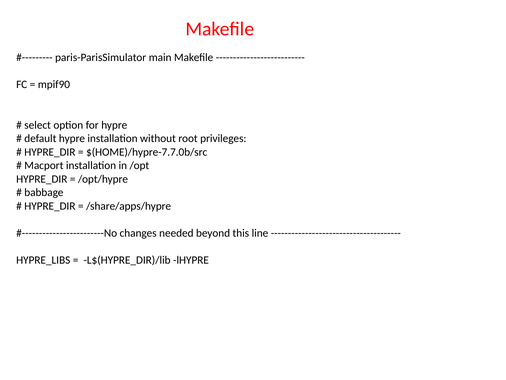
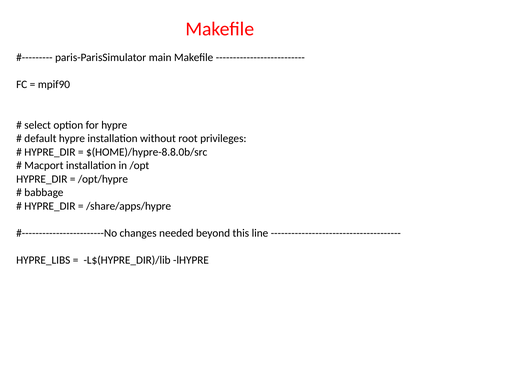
$(HOME)/hypre-7.7.0b/src: $(HOME)/hypre-7.7.0b/src -> $(HOME)/hypre-8.8.0b/src (147, 152)
